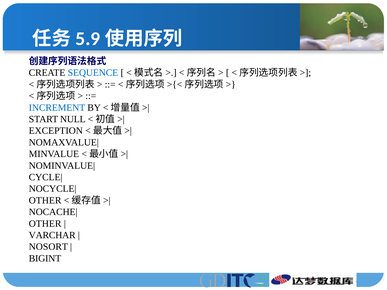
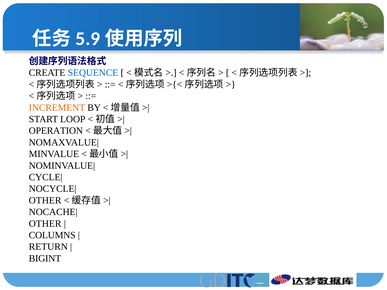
INCREMENT colour: blue -> orange (57, 108)
NULL: NULL -> LOOP (73, 119)
EXCEPTION: EXCEPTION -> OPERATION (56, 131)
VARCHAR: VARCHAR -> COLUMNS (52, 235)
NOSORT: NOSORT -> RETURN (48, 247)
